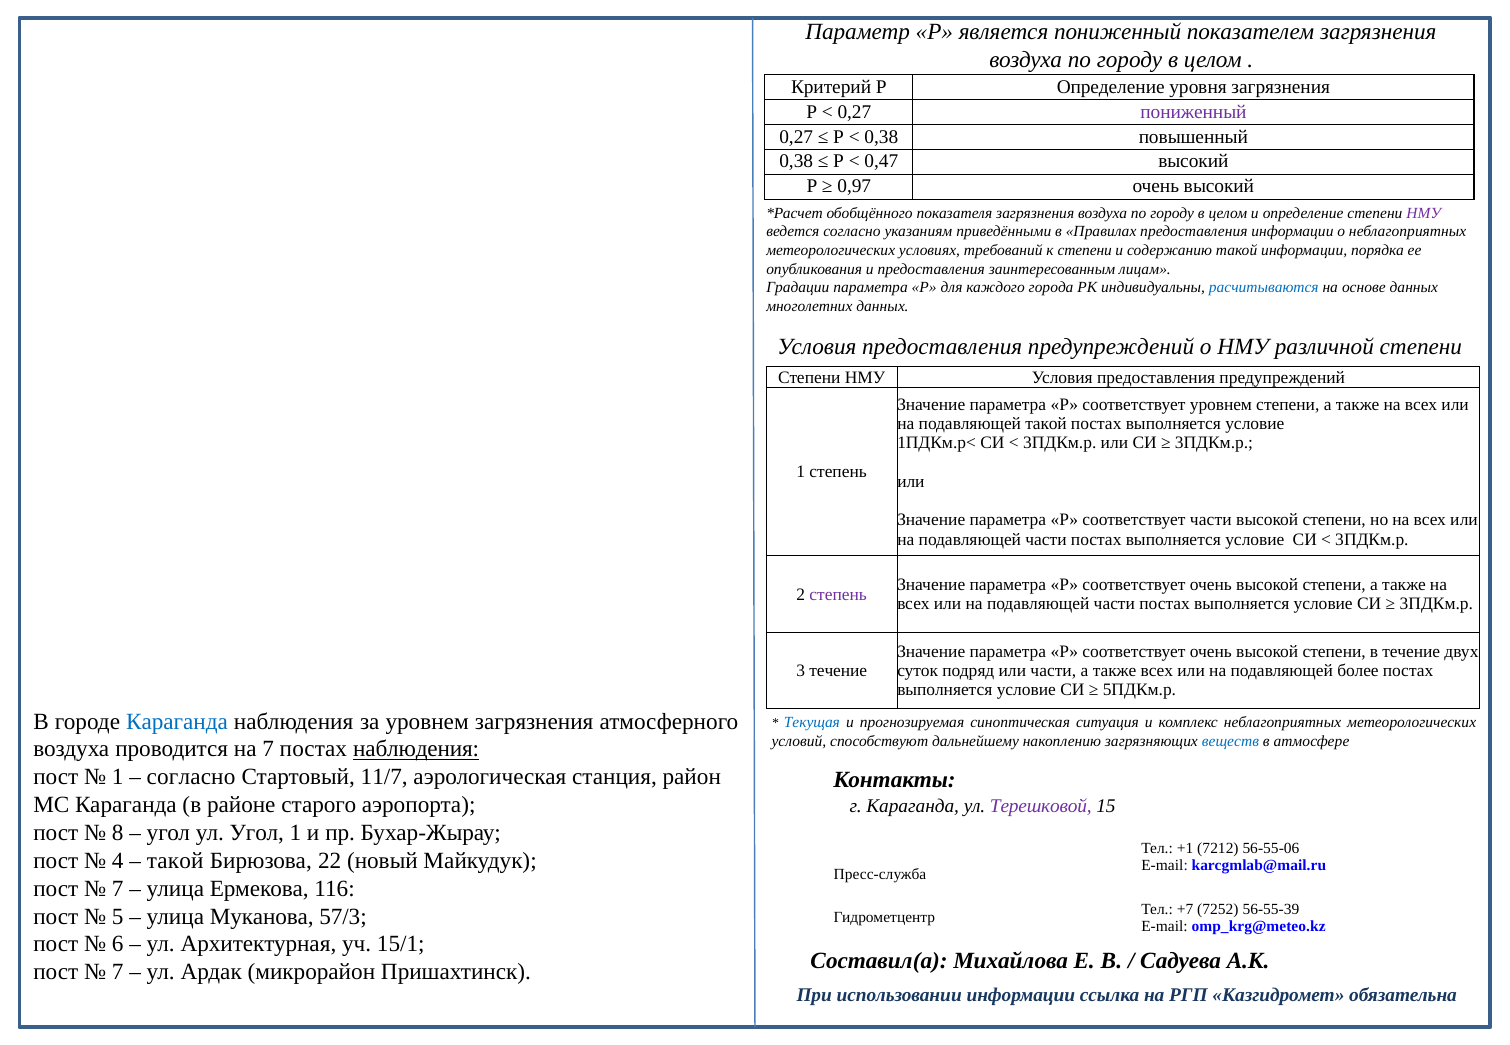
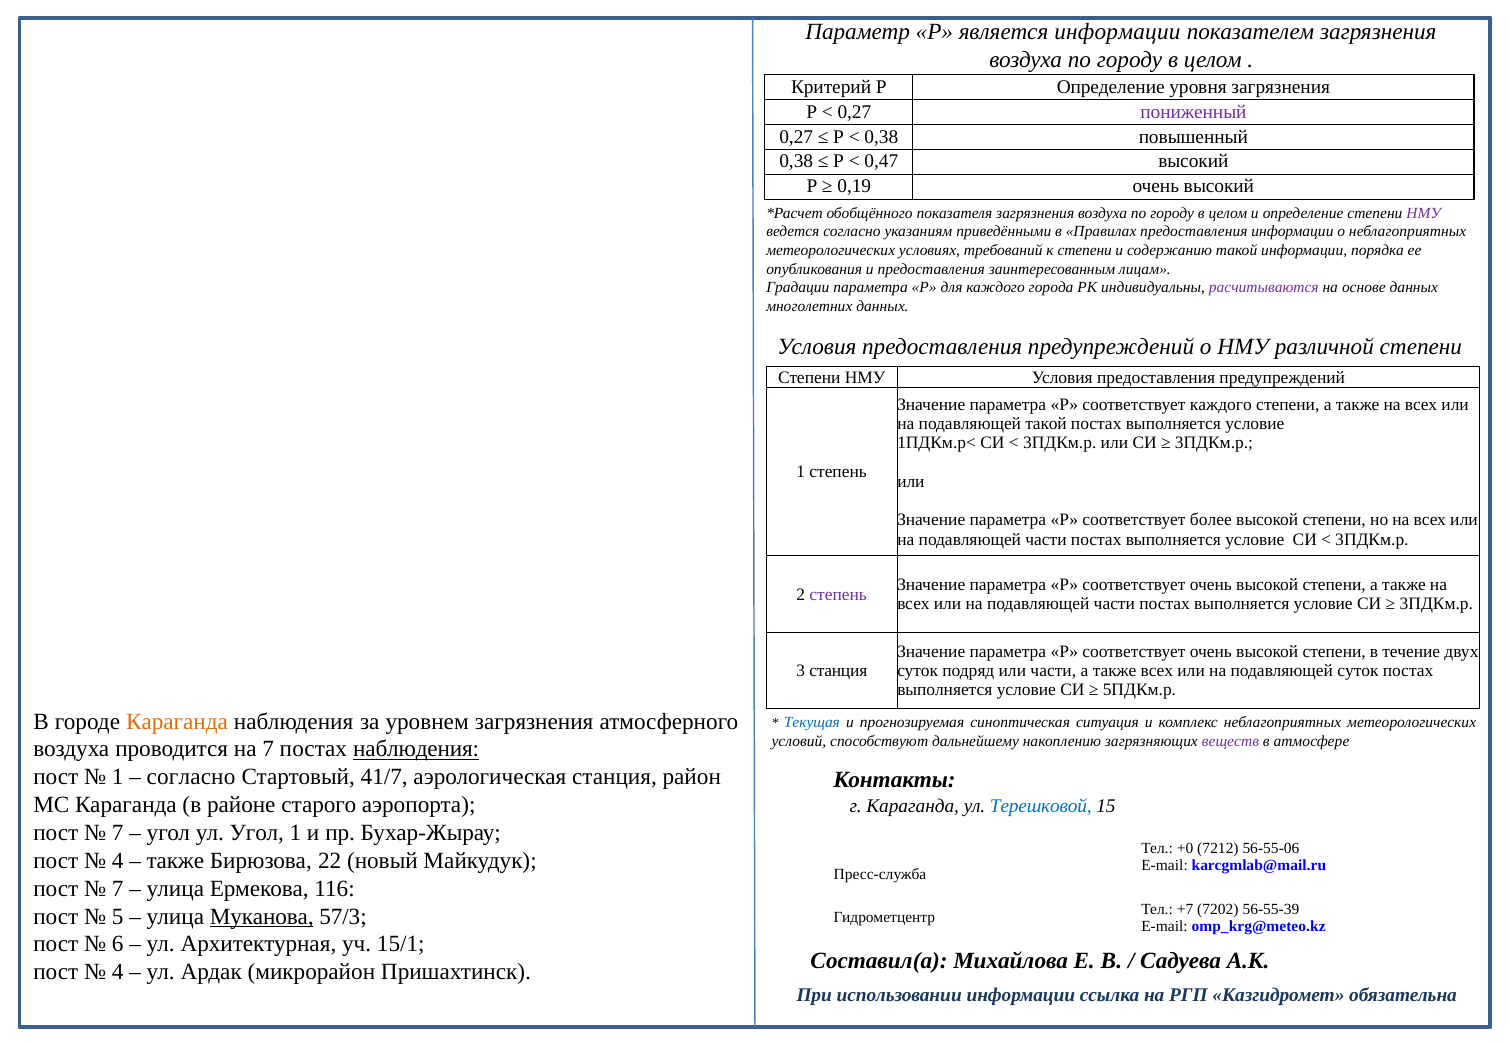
является пониженный: пониженный -> информации (1117, 32)
0,97: 0,97 -> 0,19 (854, 186)
расчитываются colour: blue -> purple (1264, 288)
соответствует уровнем: уровнем -> каждого (1221, 404)
соответствует части: части -> более (1211, 520)
3 течение: течение -> станция (838, 671)
подавляющей более: более -> суток (1358, 671)
Караганда colour: blue -> orange (177, 722)
веществ colour: blue -> purple (1230, 741)
11/7: 11/7 -> 41/7 (384, 777)
Терешковой colour: purple -> blue (1041, 806)
8: 8 -> 7 (118, 833)
+1: +1 -> +0 (1185, 849)
такой: такой -> также (175, 861)
7252: 7252 -> 7202 (1218, 909)
Муканова underline: none -> present (262, 917)
7: 7 -> 4 (118, 973)
